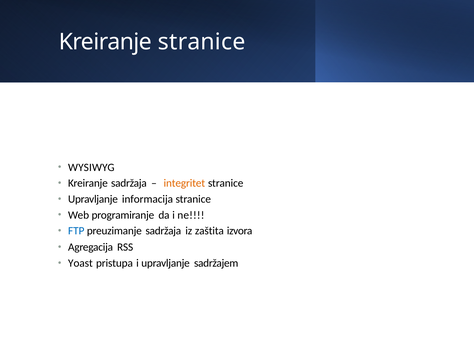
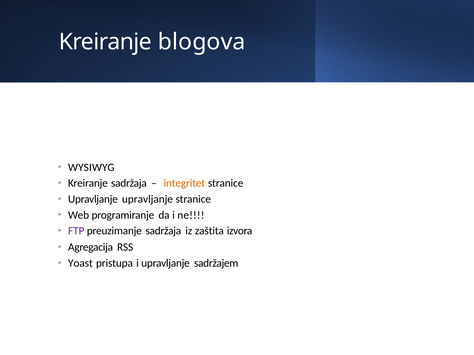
Kreiranje stranice: stranice -> blogova (202, 42)
Upravljanje informacija: informacija -> upravljanje (147, 199)
FTP colour: blue -> purple (76, 231)
